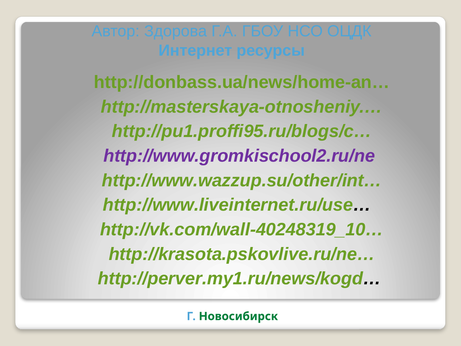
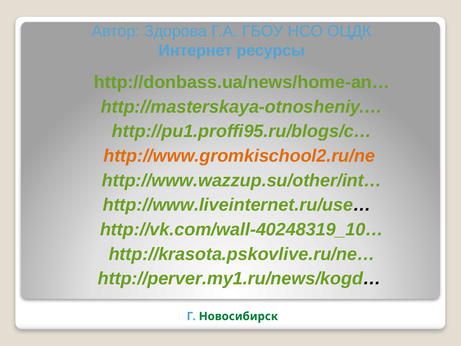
http://www.gromkischool2.ru/ne colour: purple -> orange (239, 156)
